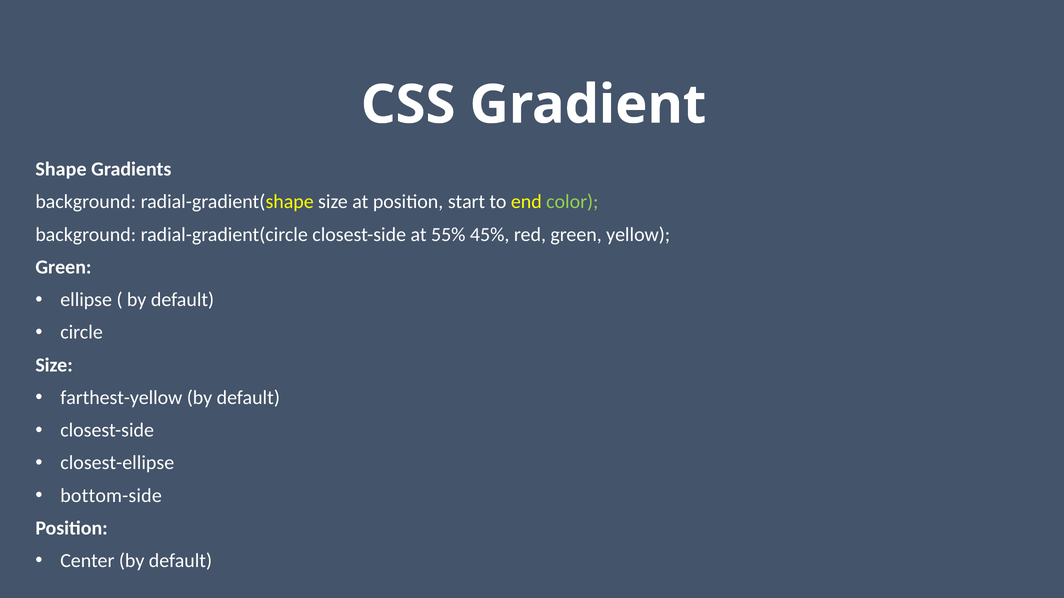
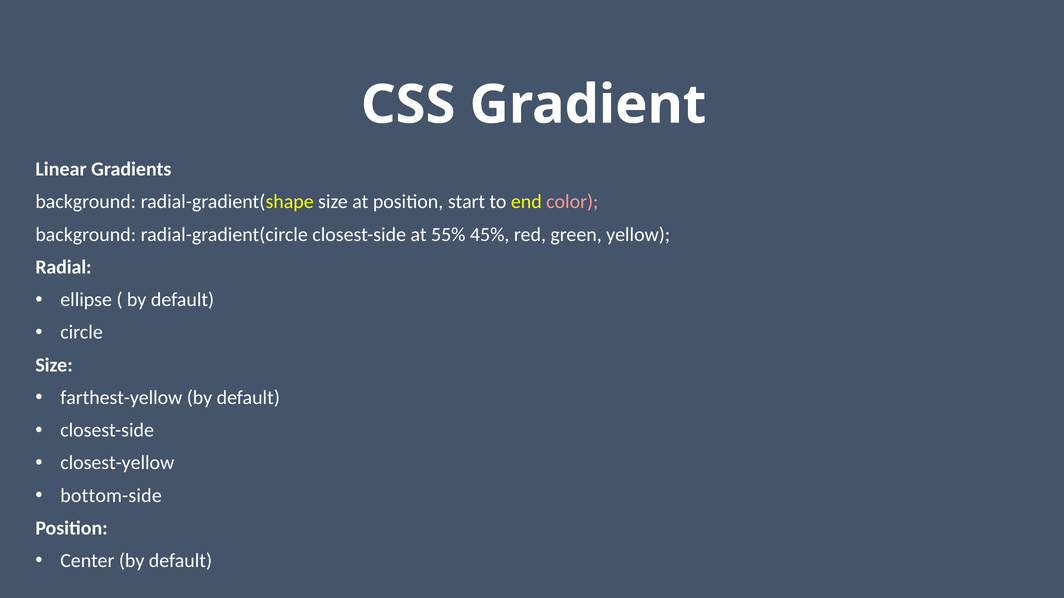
Shape: Shape -> Linear (61, 169)
color colour: light green -> pink (572, 202)
Green: Green -> Radial (63, 267)
closest-ellipse: closest-ellipse -> closest-yellow (117, 463)
